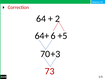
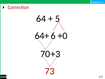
2: 2 -> 5 (57, 19)
+5: +5 -> +0 (62, 36)
